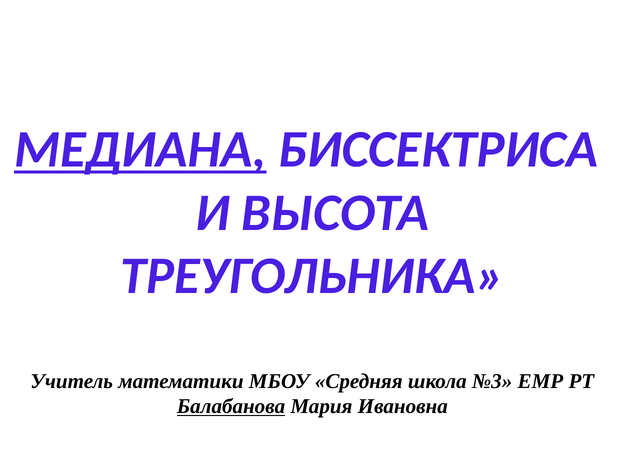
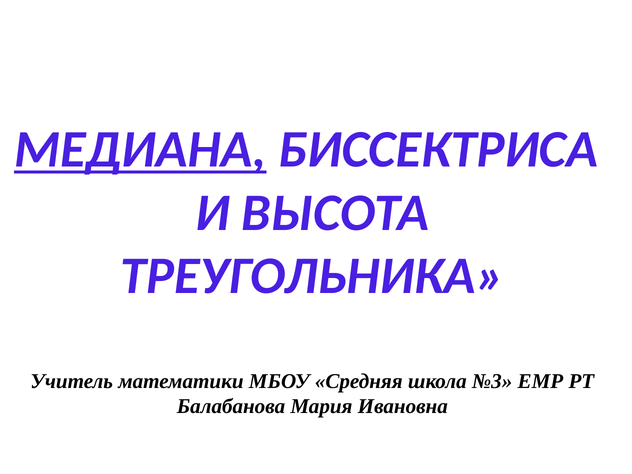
Балабанова underline: present -> none (231, 406)
